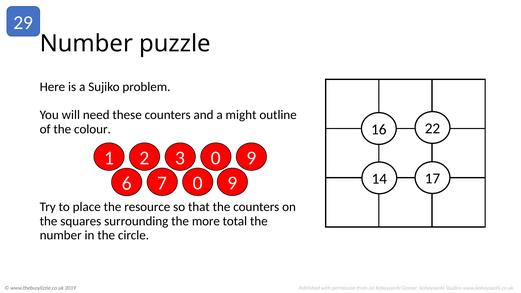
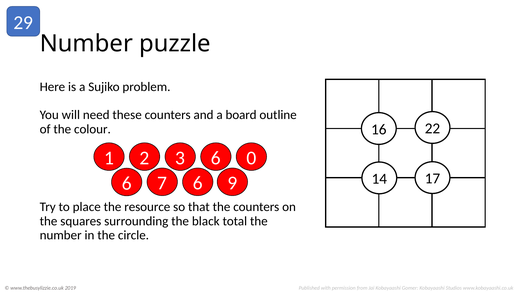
might: might -> board (241, 115)
1 0: 0 -> 6 (216, 158)
2 9: 9 -> 0 (251, 158)
7 0: 0 -> 6 (198, 183)
more: more -> black (206, 221)
